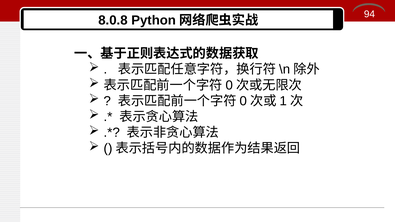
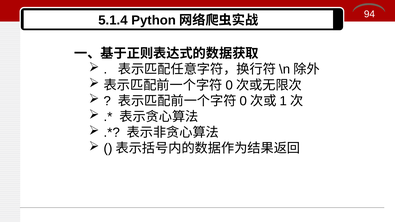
8.0.8: 8.0.8 -> 5.1.4 (113, 20)
